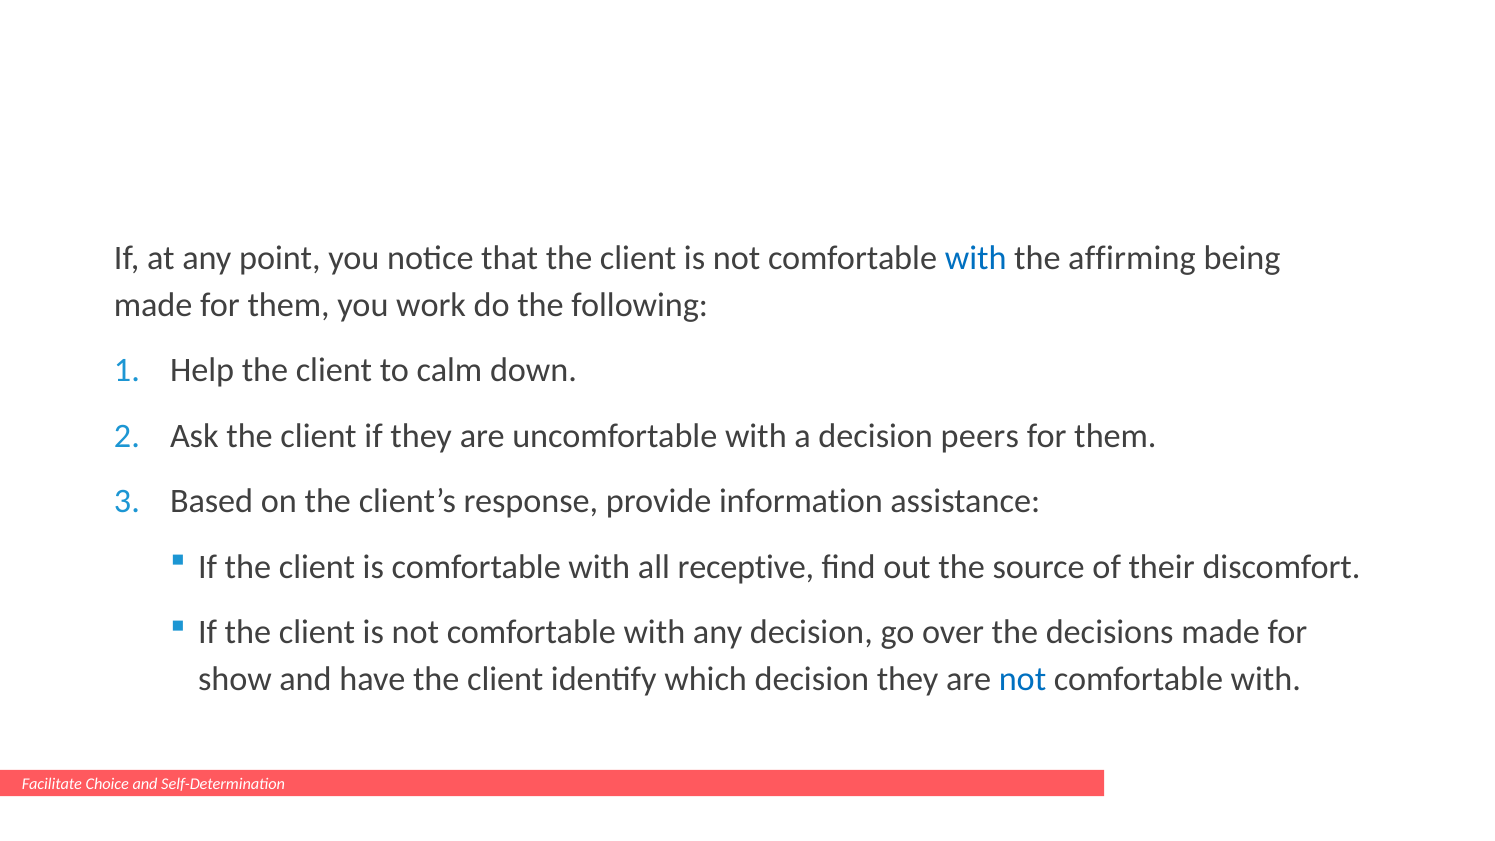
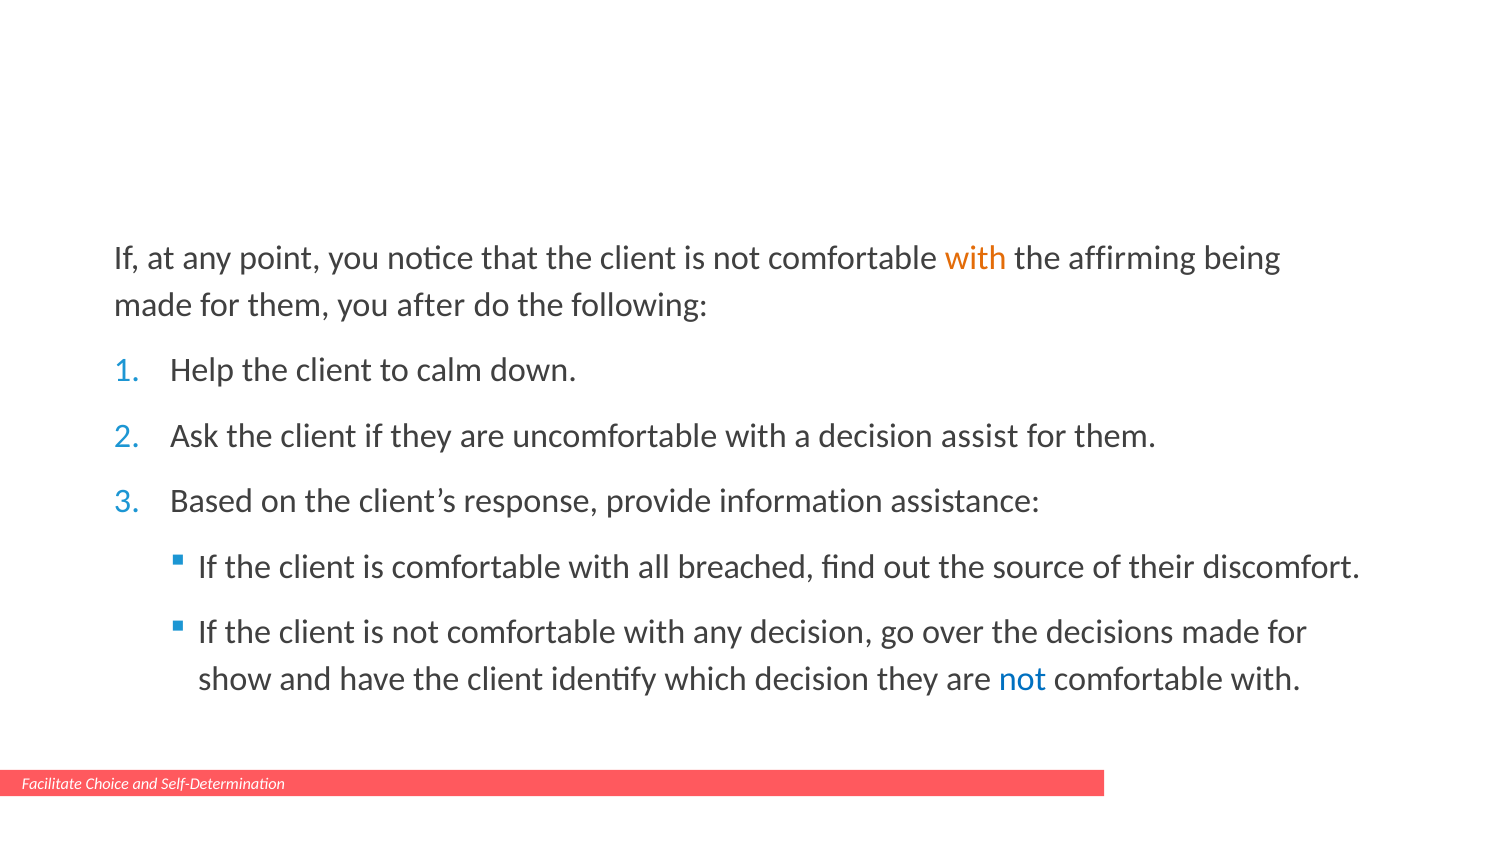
with colour: blue -> orange (976, 258)
work: work -> after (431, 305)
peers: peers -> assist (980, 436)
receptive: receptive -> breached (746, 567)
